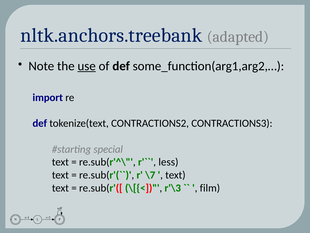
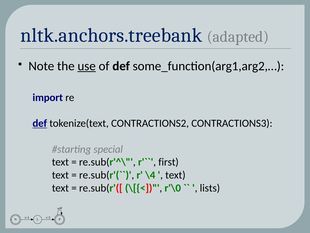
def underline: none -> present (40, 123)
less: less -> first (169, 162)
\7: \7 -> \4 (150, 175)
r'\3: r'\3 -> r'\0 (173, 188)
film: film -> lists (210, 188)
